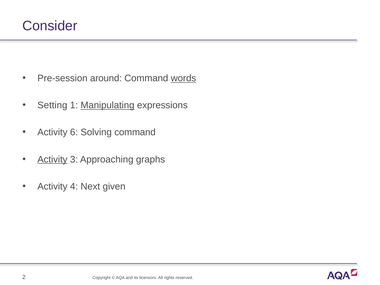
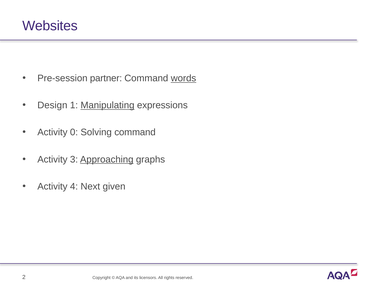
Consider: Consider -> Websites (50, 26)
around: around -> partner (106, 78)
Setting: Setting -> Design (52, 105)
6: 6 -> 0 (74, 132)
Activity underline: present -> none (52, 159)
Approaching underline: none -> present (107, 159)
